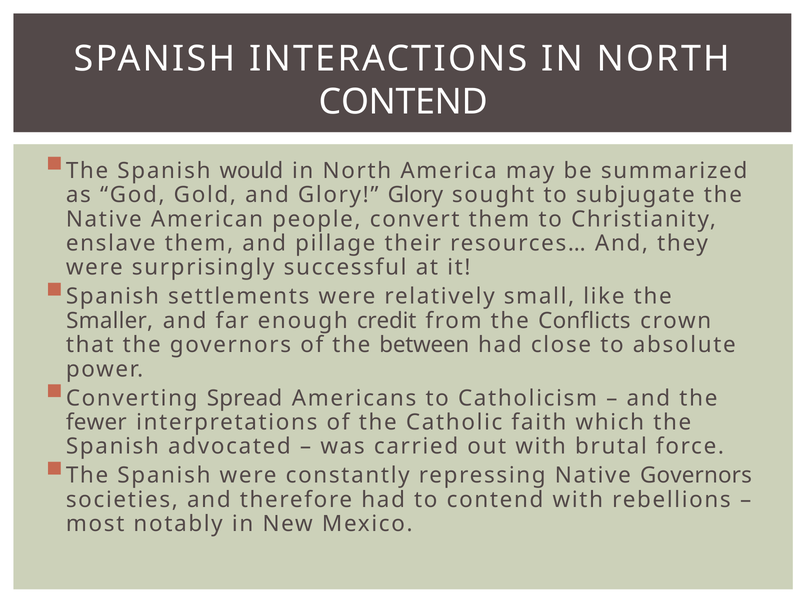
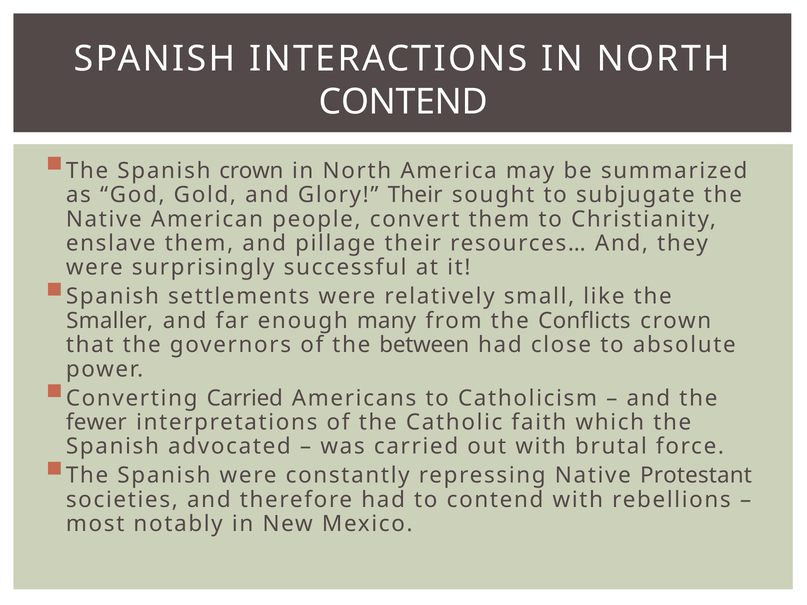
Spanish would: would -> crown (251, 171)
Glory Glory: Glory -> Their (415, 195)
credit: credit -> many (387, 321)
Converting Spread: Spread -> Carried (245, 398)
Native Governors: Governors -> Protestant (696, 476)
